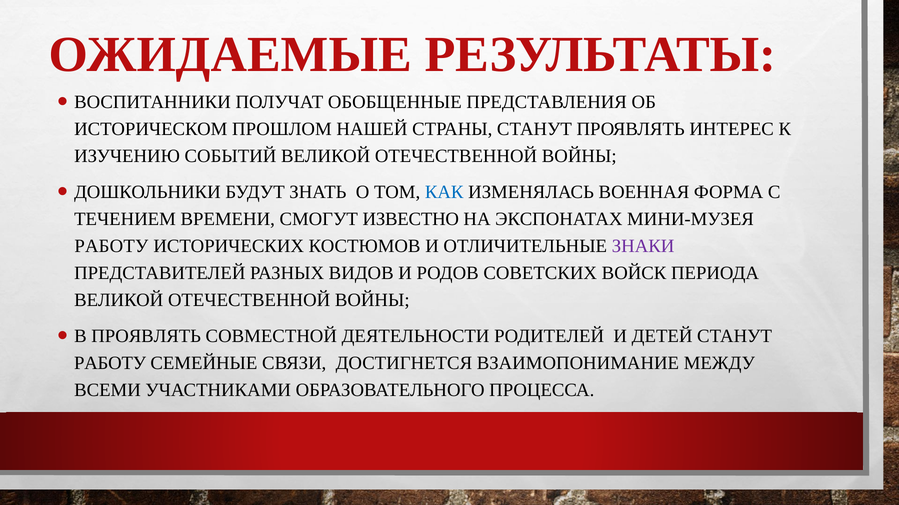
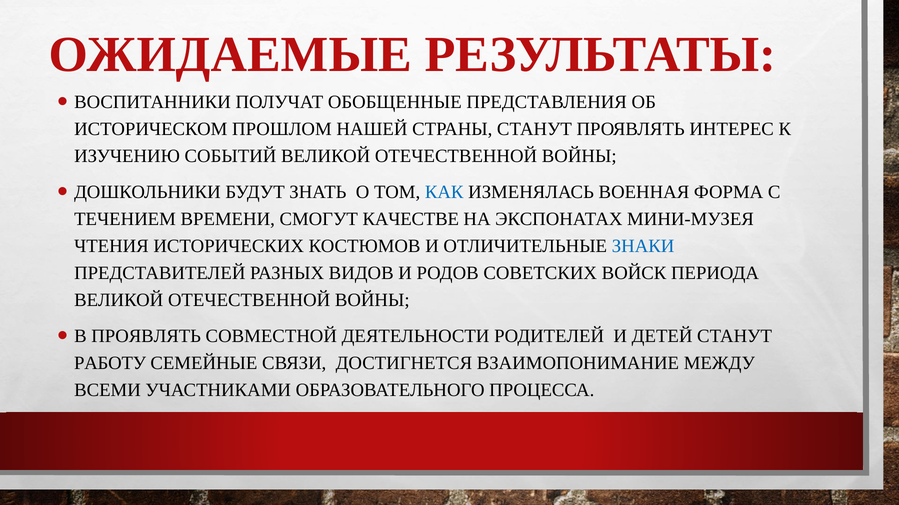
ИЗВЕСТНО: ИЗВЕСТНО -> КАЧЕСТВЕ (411, 219)
РАБОТУ: РАБОТУ -> ЧТЕНИЯ (111, 246)
ЗНАКИ colour: purple -> blue (643, 246)
